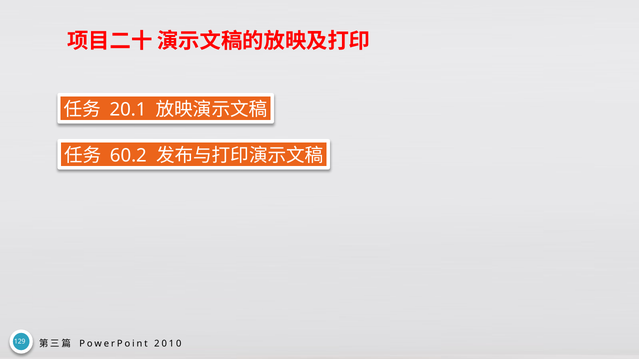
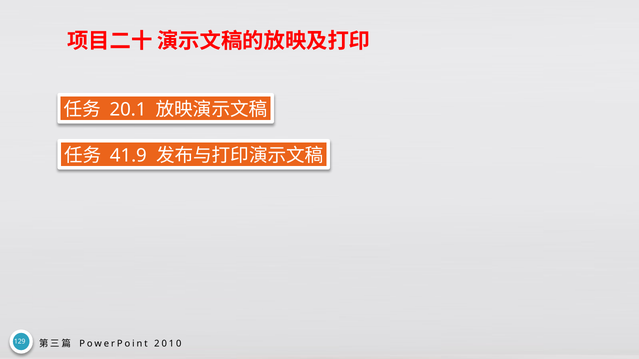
60.2: 60.2 -> 41.9 (128, 156)
